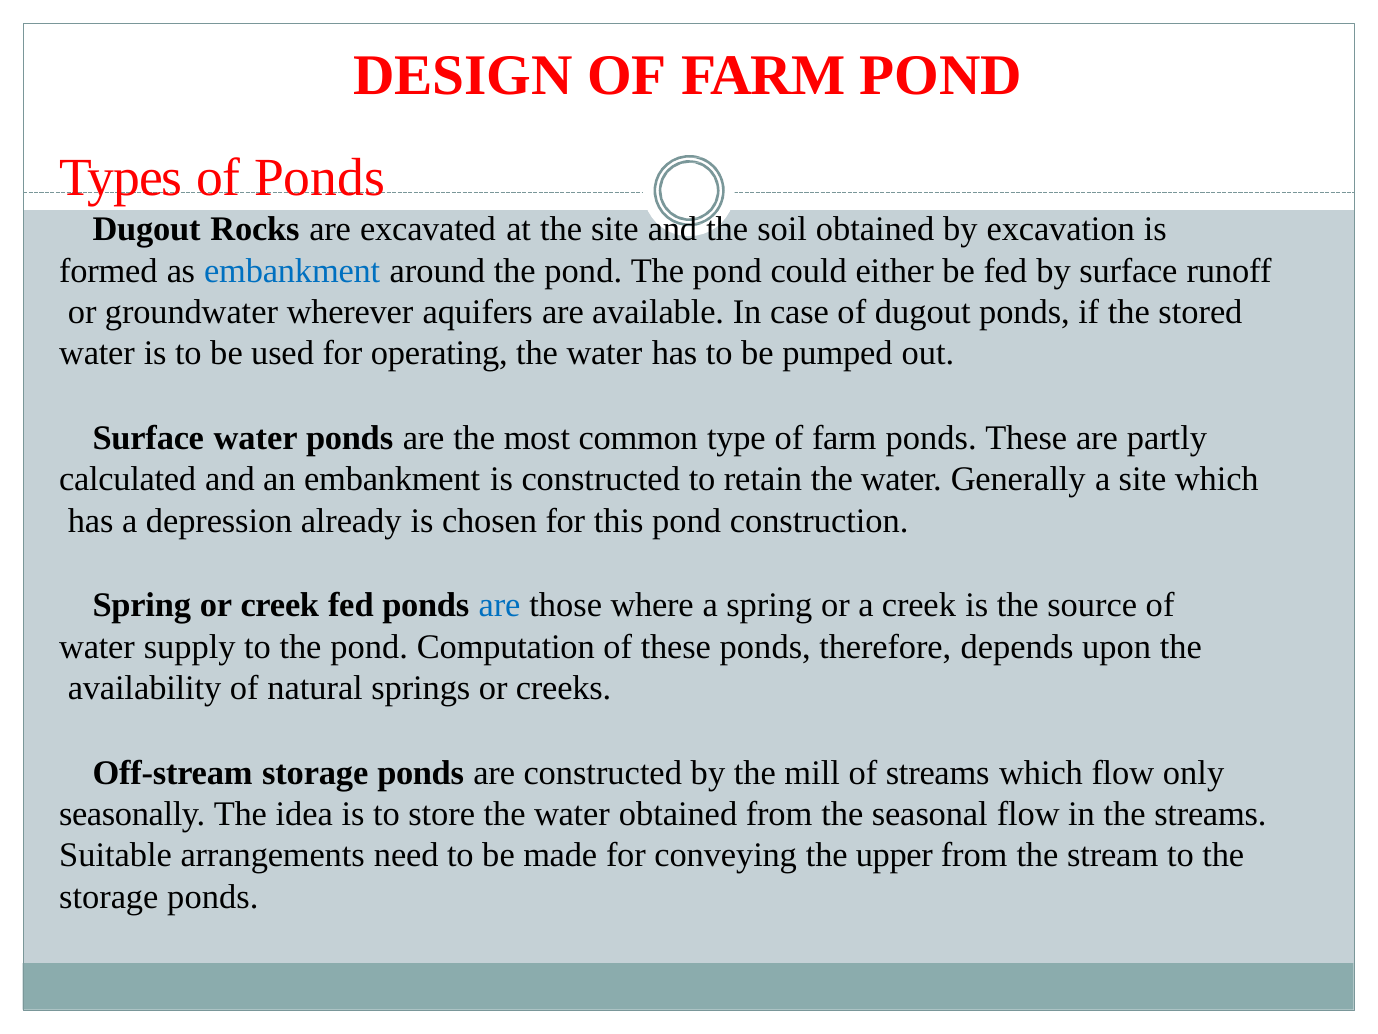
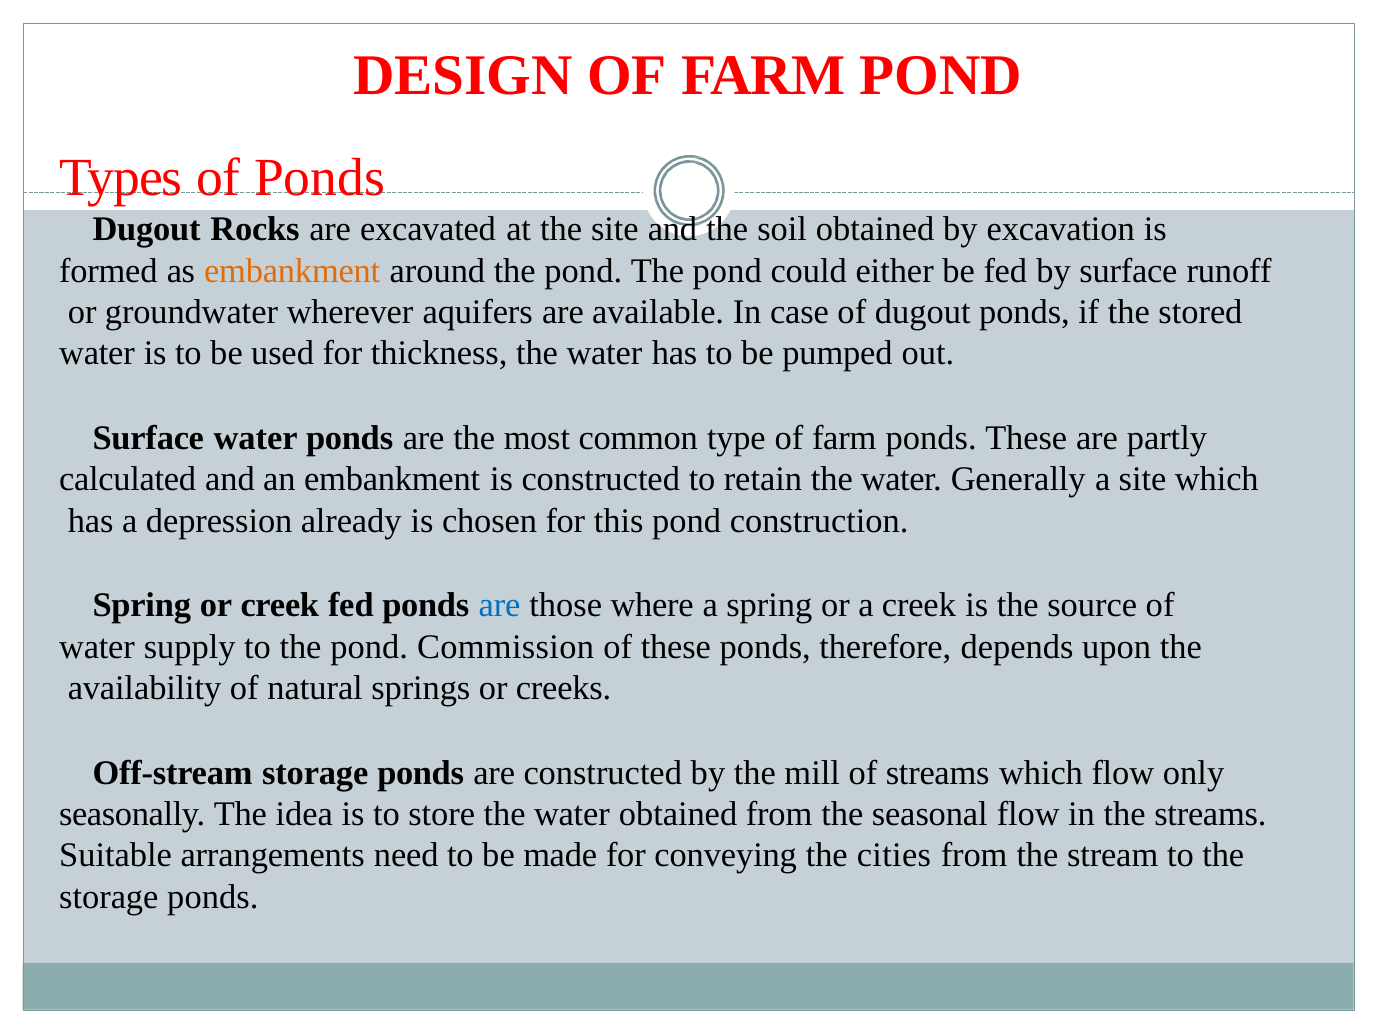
embankment colour: blue -> orange (292, 271)
operating: operating -> thickness (439, 353)
Computation: Computation -> Commission (506, 647)
upper: upper -> cities (894, 855)
